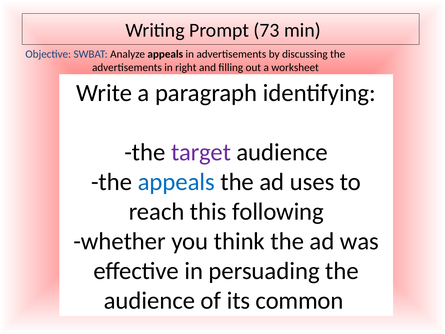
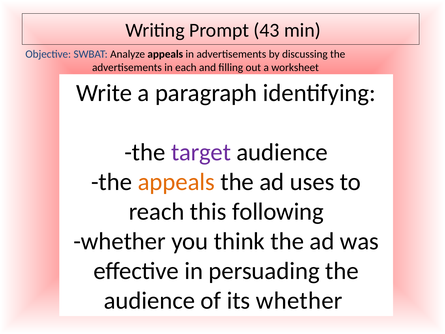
73: 73 -> 43 (267, 30)
right: right -> each (186, 67)
appeals colour: blue -> orange (176, 182)
its common: common -> whether (299, 301)
